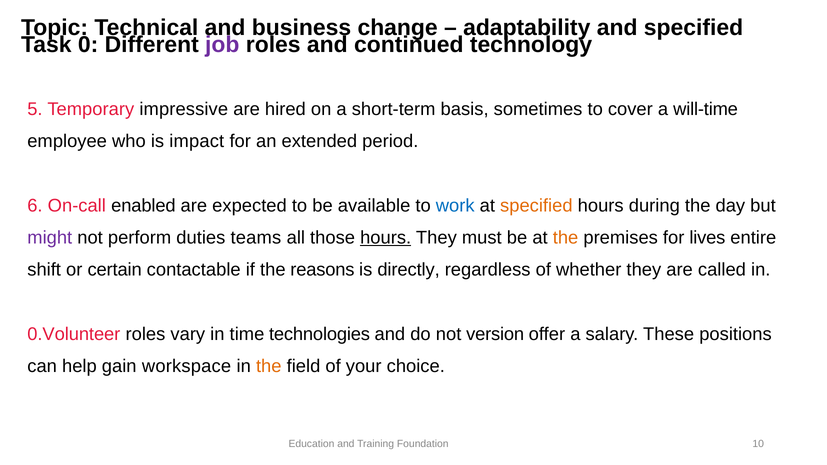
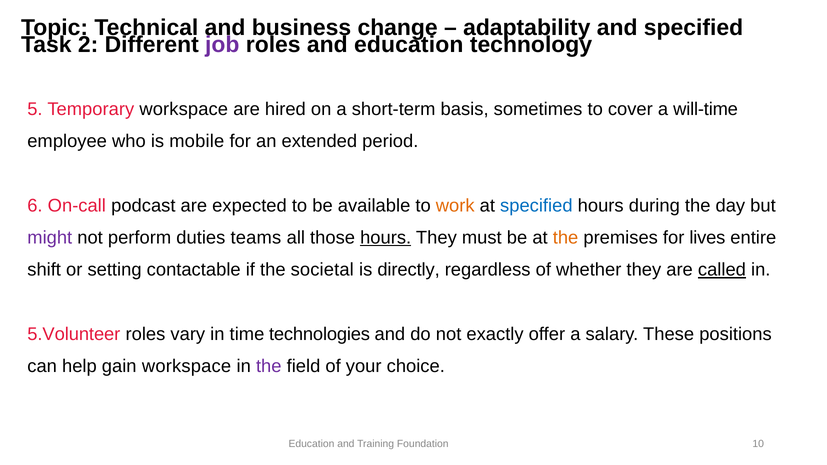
0: 0 -> 2 (88, 45)
and continued: continued -> education (409, 45)
Temporary impressive: impressive -> workspace (184, 109)
impact: impact -> mobile (197, 141)
enabled: enabled -> podcast (143, 206)
work colour: blue -> orange (455, 206)
specified colour: orange -> blue (536, 206)
certain: certain -> setting (115, 270)
reasons: reasons -> societal (322, 270)
called underline: none -> present (722, 270)
0.Volunteer: 0.Volunteer -> 5.Volunteer (74, 334)
version: version -> exactly (495, 334)
the colour: orange -> purple (269, 366)
